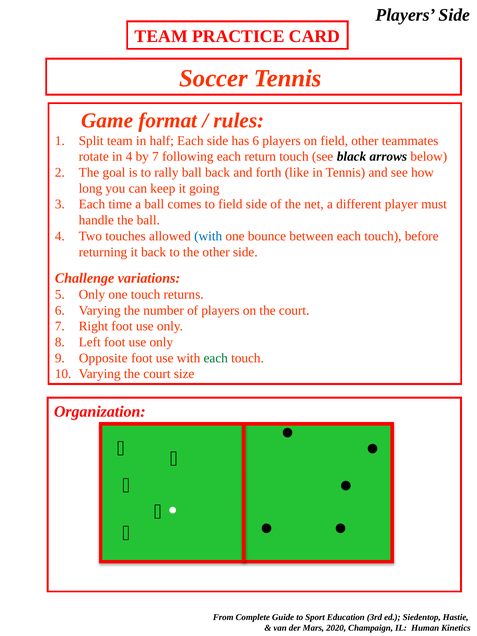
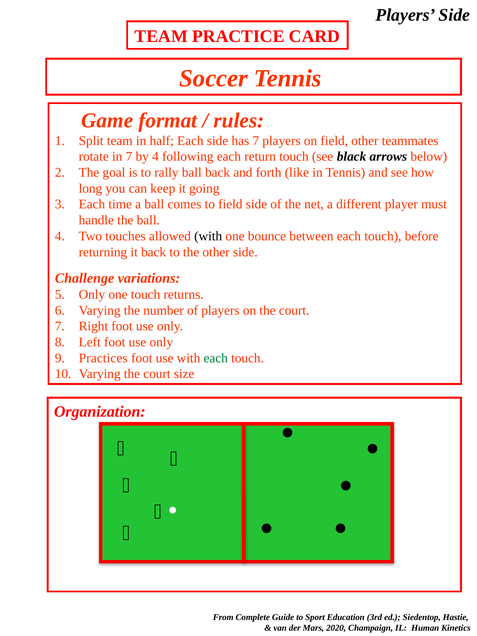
has 6: 6 -> 7 (256, 141)
in 4: 4 -> 7 (129, 157)
by 7: 7 -> 4 (155, 157)
with colour: blue -> black (208, 236)
Opposite: Opposite -> Practices (103, 358)
